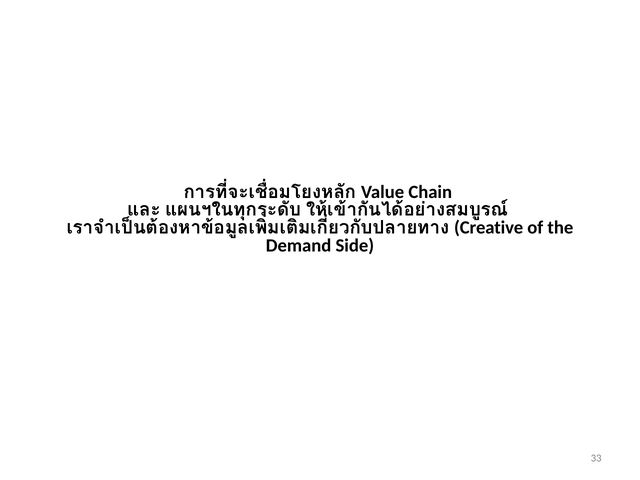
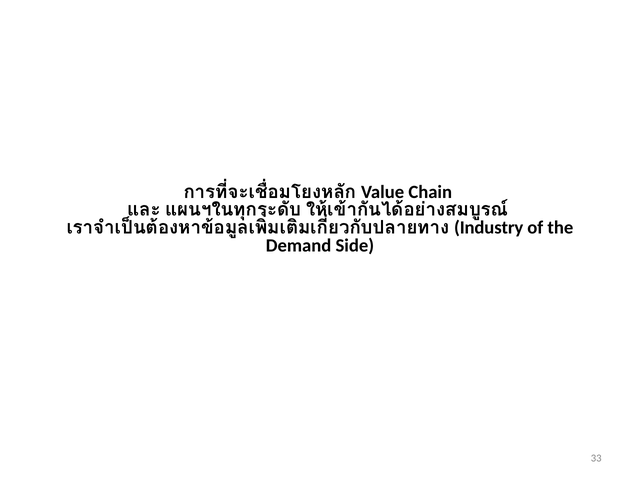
Creative: Creative -> Industry (489, 228)
